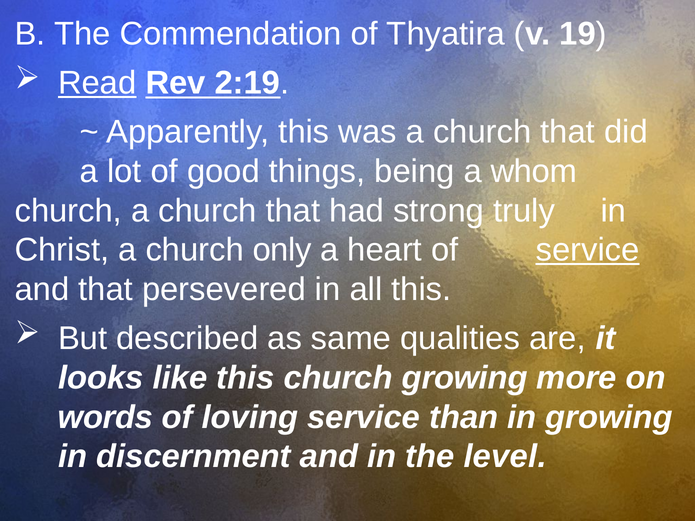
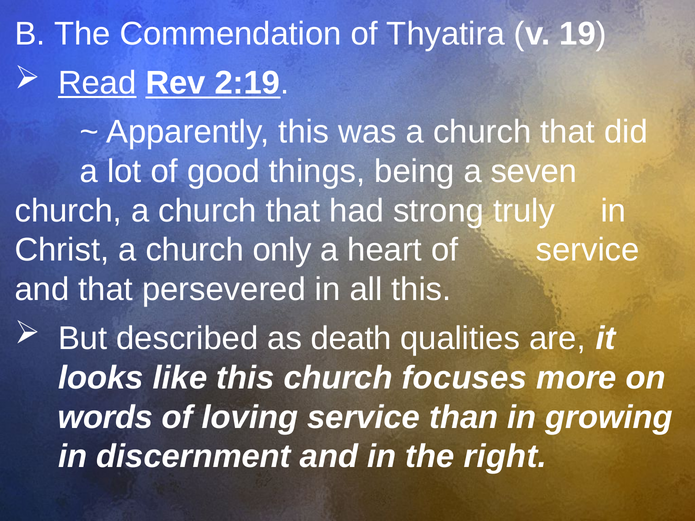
whom: whom -> seven (534, 171)
service underline: present -> none (588, 250)
same: same -> death (351, 339)
church growing: growing -> focuses (464, 378)
level: level -> right (505, 457)
